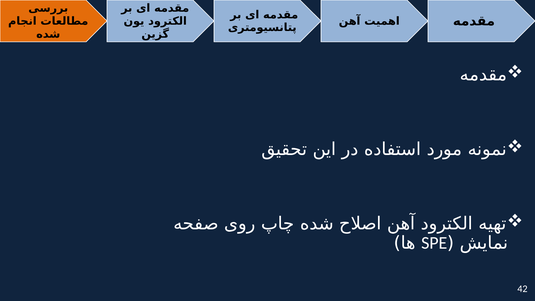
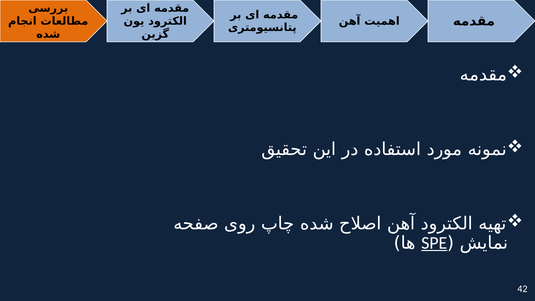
SPE underline: none -> present (434, 243)
